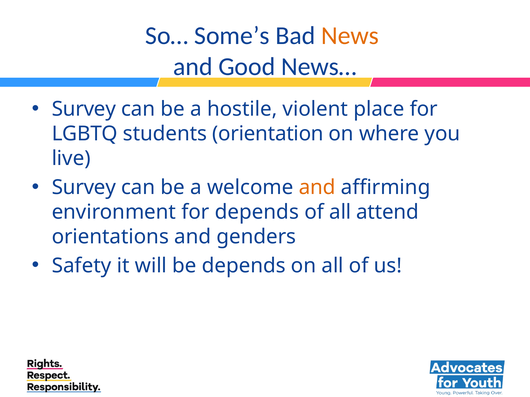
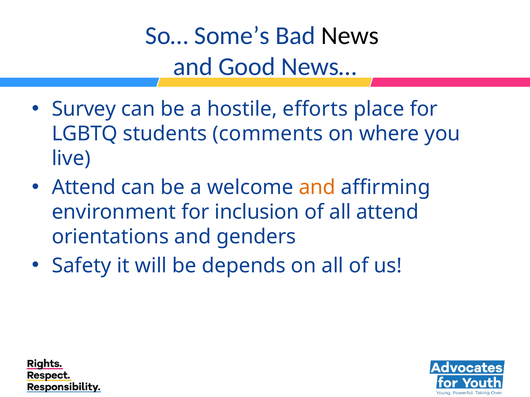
News colour: orange -> black (350, 36)
violent: violent -> efforts (315, 109)
orientation: orientation -> comments (268, 134)
Survey: Survey -> Attend (84, 188)
for depends: depends -> inclusion (257, 212)
